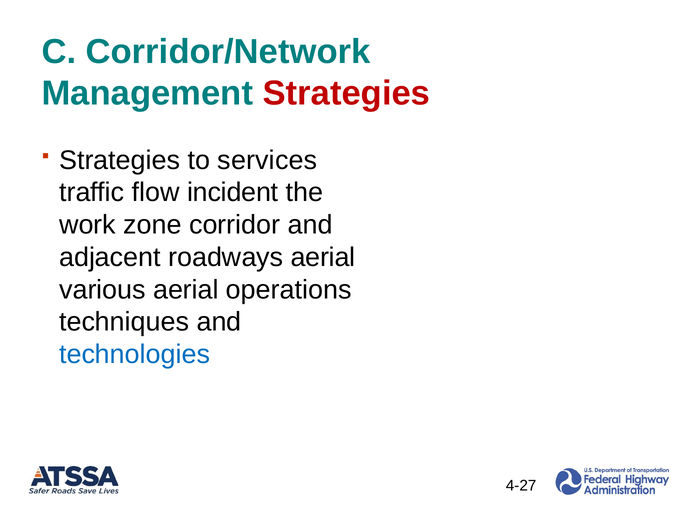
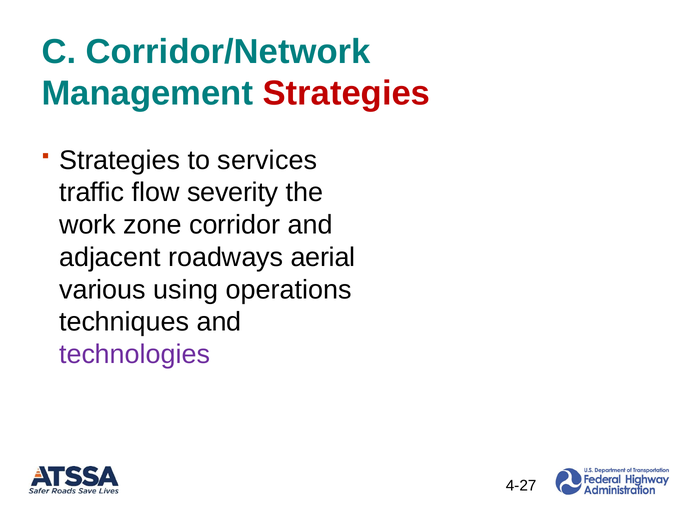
incident: incident -> severity (233, 192)
various aerial: aerial -> using (186, 290)
technologies colour: blue -> purple (135, 354)
